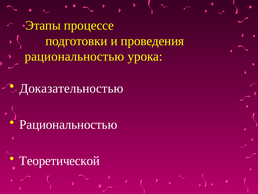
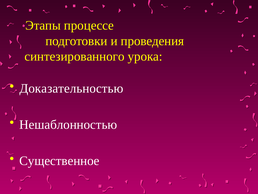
рациональностью: рациональностью -> синтезированного (74, 56)
Рациональностью: Рациональностью -> Нешаблонностью (68, 124)
Теоретической: Теоретической -> Существенное (59, 160)
